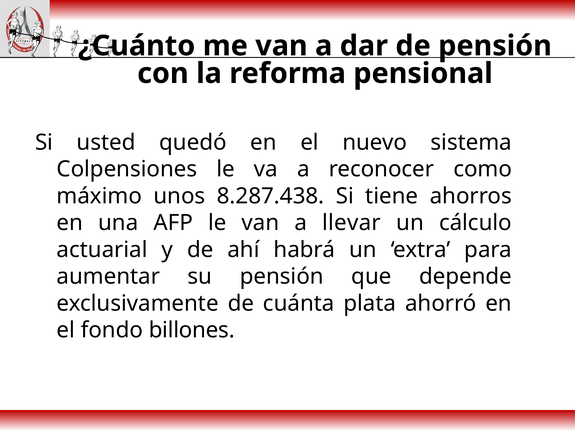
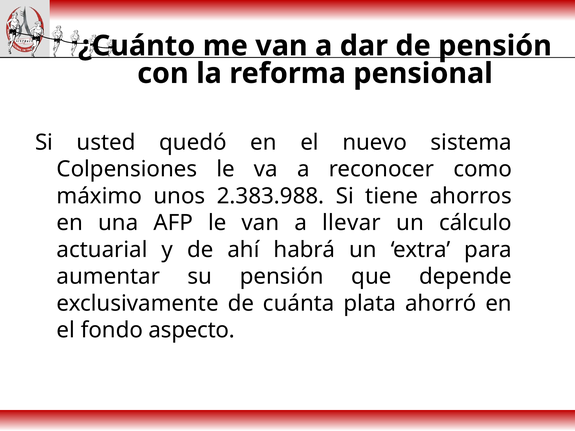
8.287.438: 8.287.438 -> 2.383.988 (271, 196)
billones: billones -> aspecto (192, 330)
